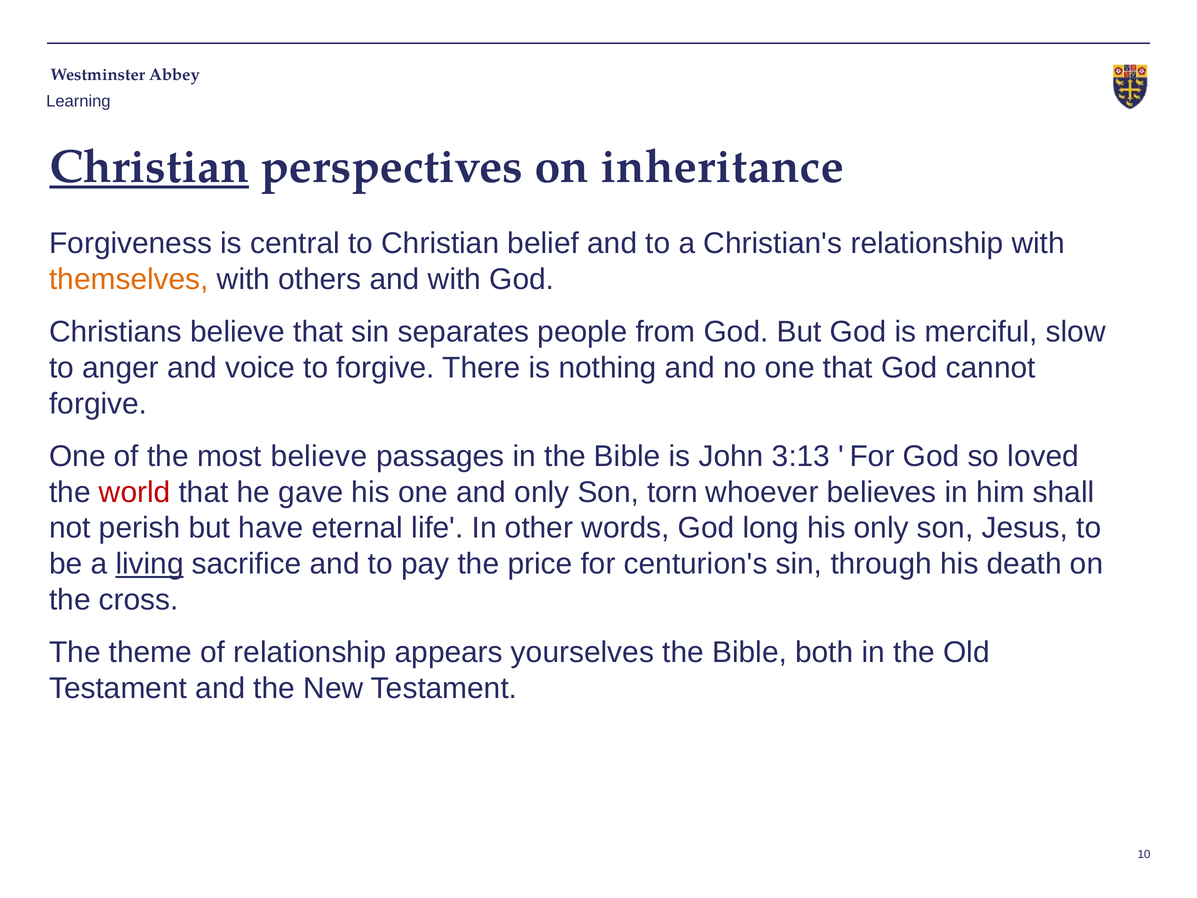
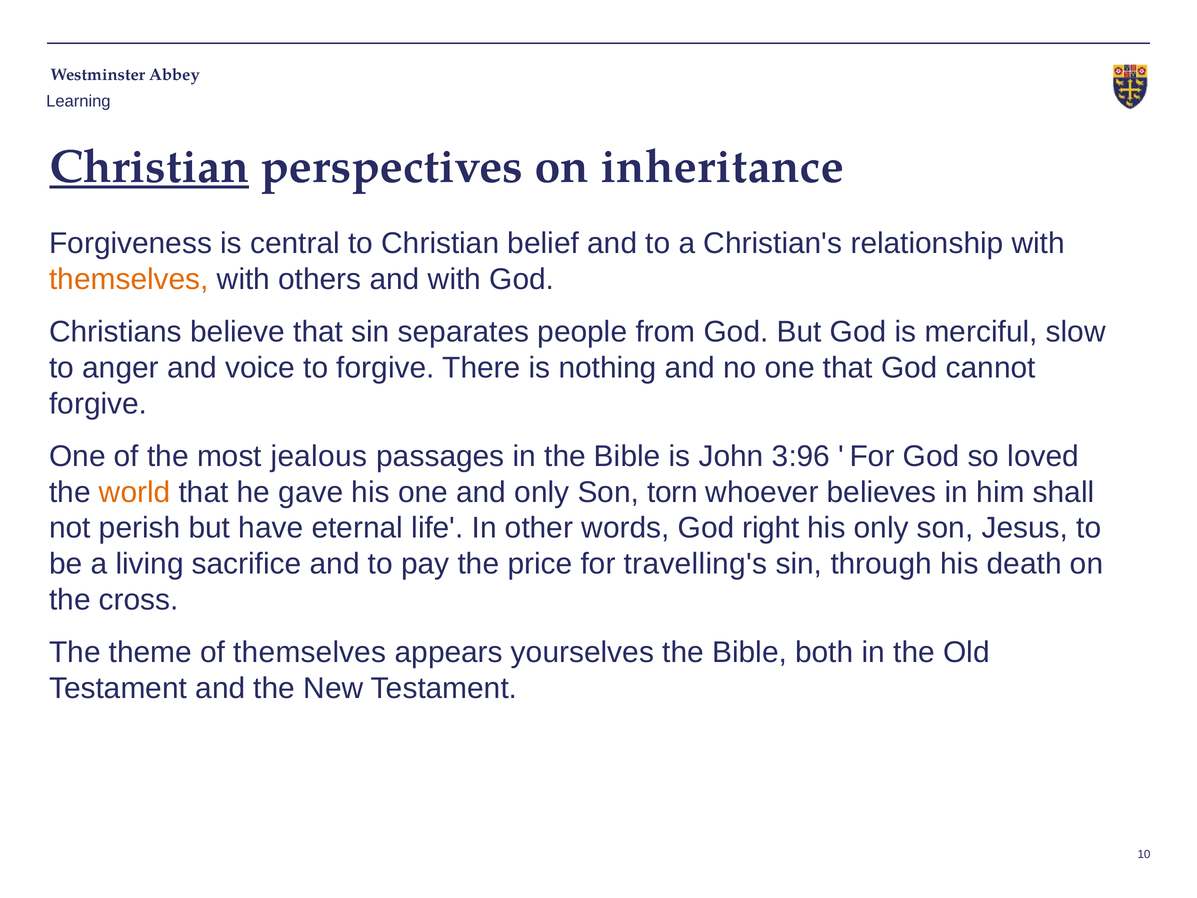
most believe: believe -> jealous (319, 456)
3:13: 3:13 -> 3:96 (801, 456)
world colour: red -> orange (135, 492)
long: long -> right (771, 528)
living underline: present -> none (150, 564)
centurion's: centurion's -> travelling's (695, 564)
of relationship: relationship -> themselves (310, 652)
